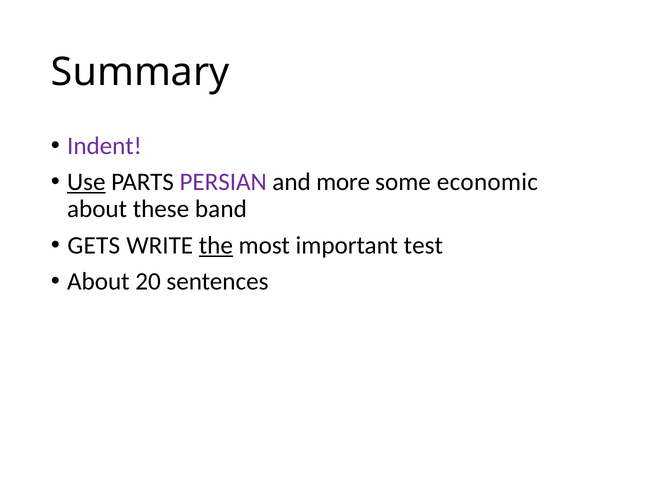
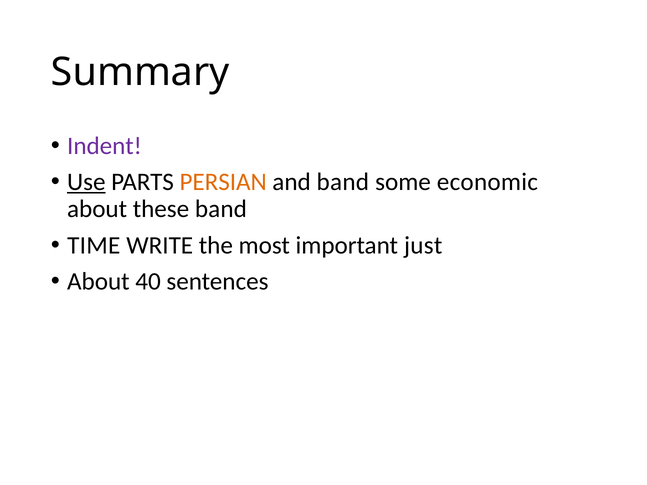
PERSIAN colour: purple -> orange (223, 182)
and more: more -> band (343, 182)
GETS: GETS -> TIME (94, 245)
the underline: present -> none (216, 245)
test: test -> just (423, 245)
20: 20 -> 40 (148, 282)
